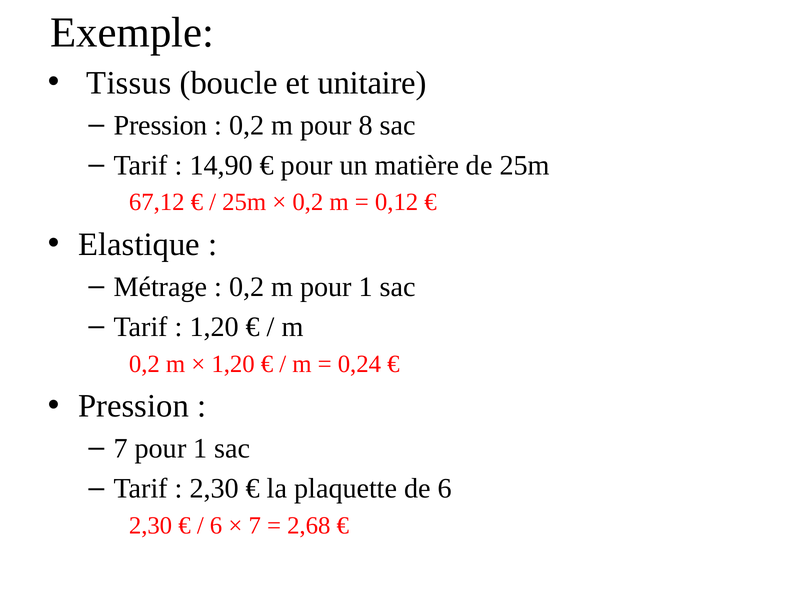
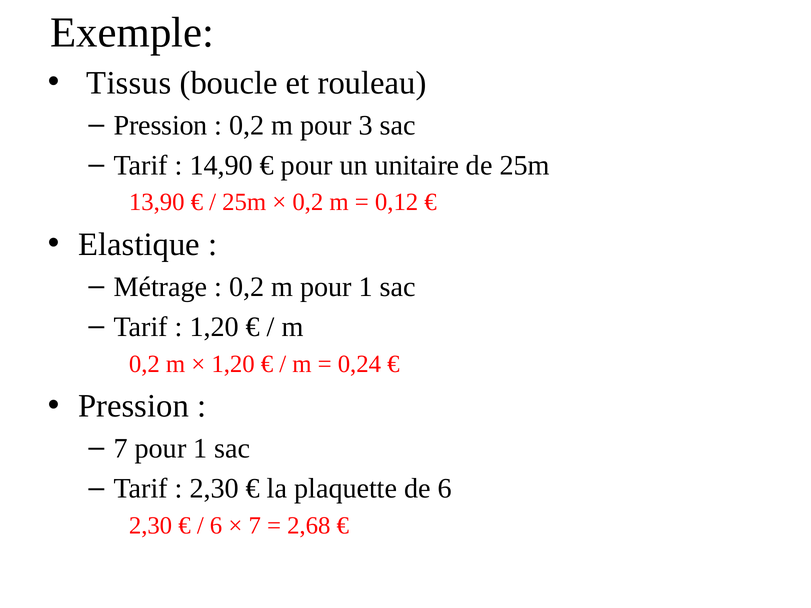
unitaire: unitaire -> rouleau (372, 83)
8: 8 -> 3 (366, 125)
matière: matière -> unitaire (417, 165)
67,12: 67,12 -> 13,90 (157, 202)
